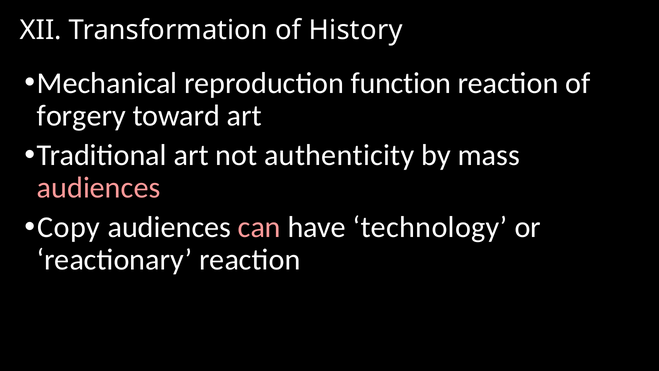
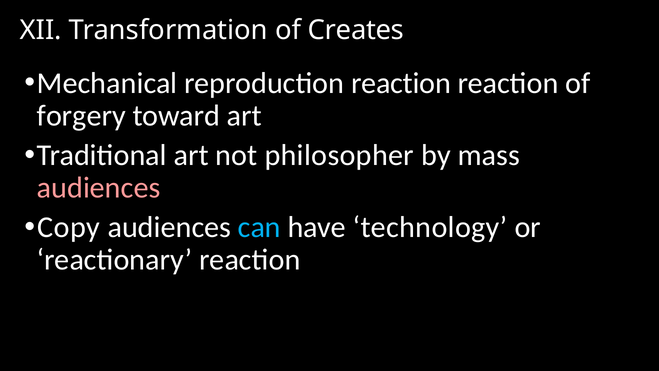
History: History -> Creates (356, 30)
reproduction function: function -> reaction (401, 83)
authenticity: authenticity -> philosopher (339, 155)
can colour: pink -> light blue (259, 227)
